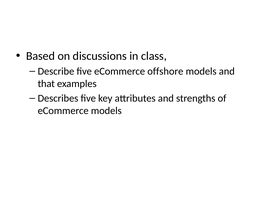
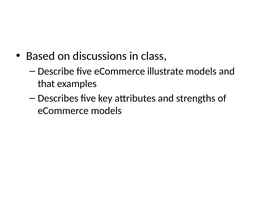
offshore: offshore -> illustrate (165, 71)
